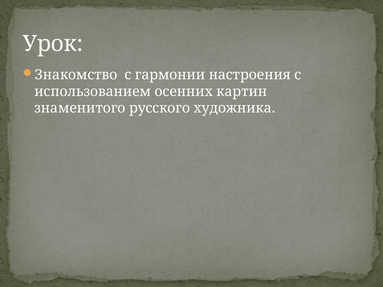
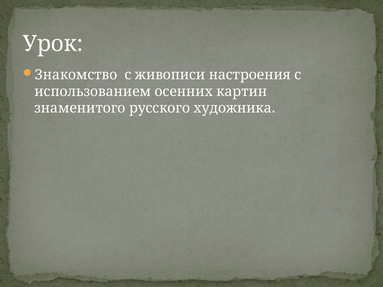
гармонии: гармонии -> живописи (170, 75)
